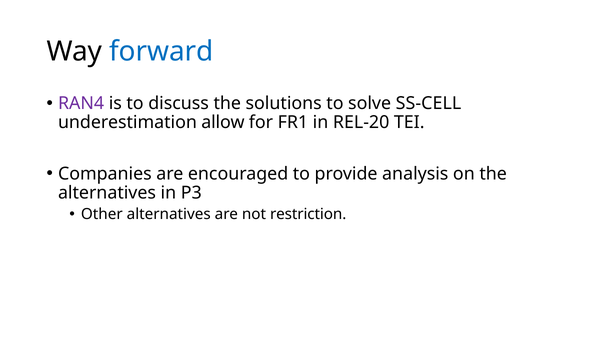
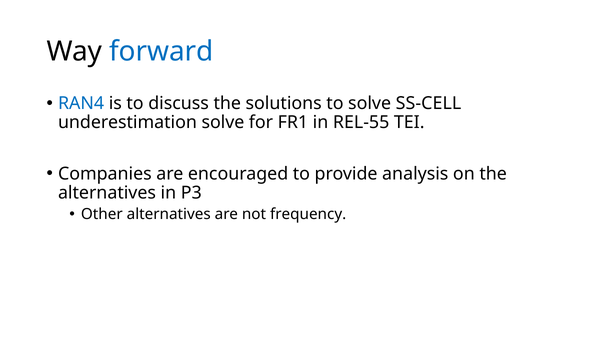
RAN4 colour: purple -> blue (81, 103)
underestimation allow: allow -> solve (223, 122)
REL-20: REL-20 -> REL-55 (361, 122)
restriction: restriction -> frequency (308, 214)
